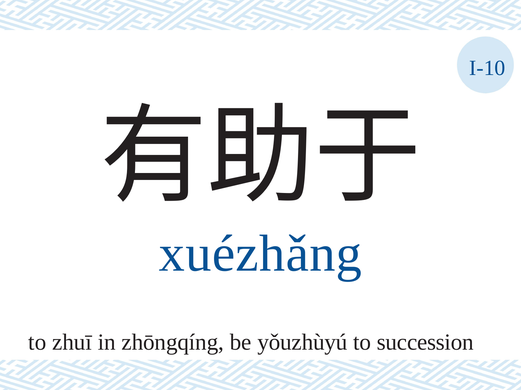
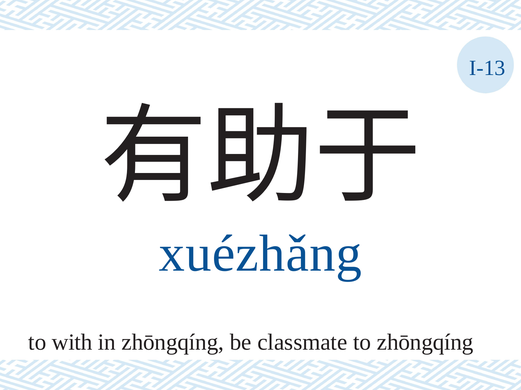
I-10: I-10 -> I-13 (487, 68)
zhuī: zhuī -> with (72, 343)
yǒuzhùyú: yǒuzhùyú -> classmate (302, 343)
to succession: succession -> zhōngqíng (425, 343)
